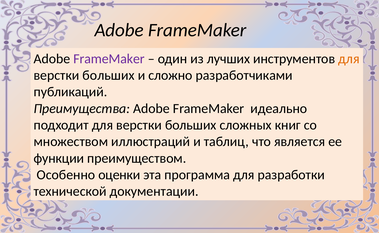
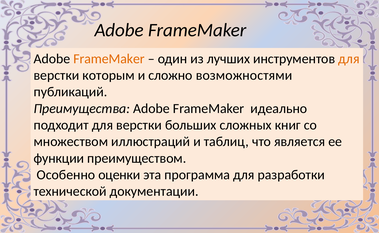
FrameMaker colour: purple -> orange (109, 59)
больших: больших -> которым (109, 75)
разработчиками: разработчиками -> возможностями (244, 75)
